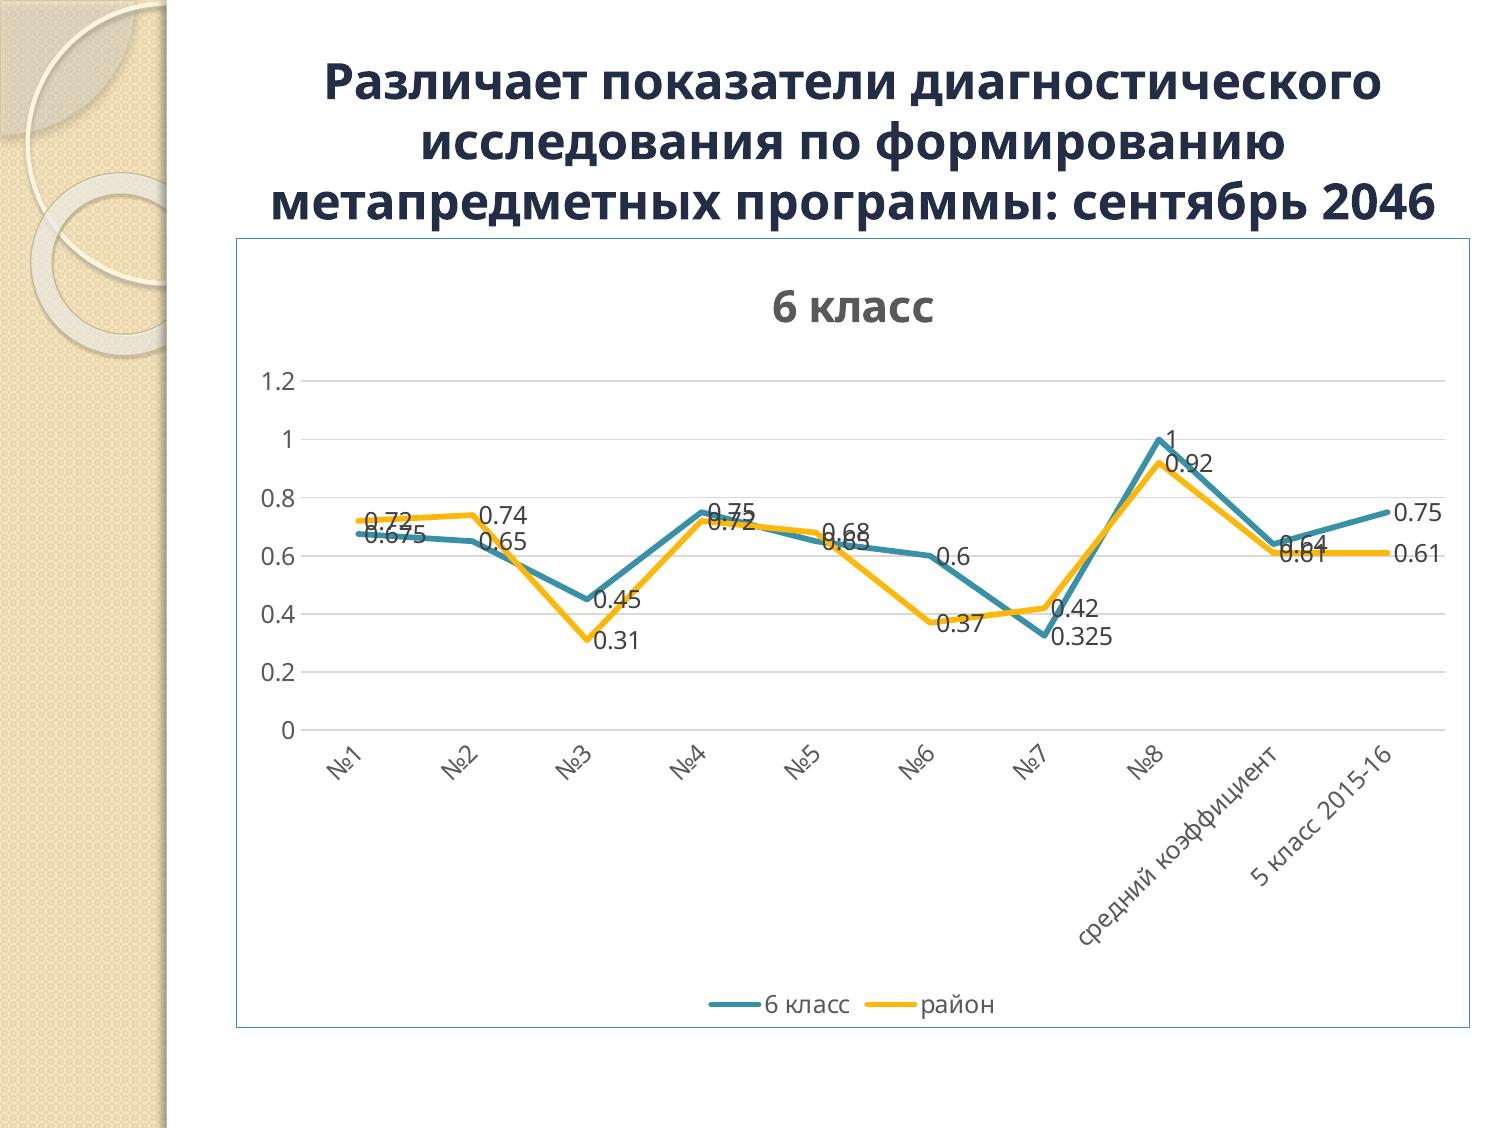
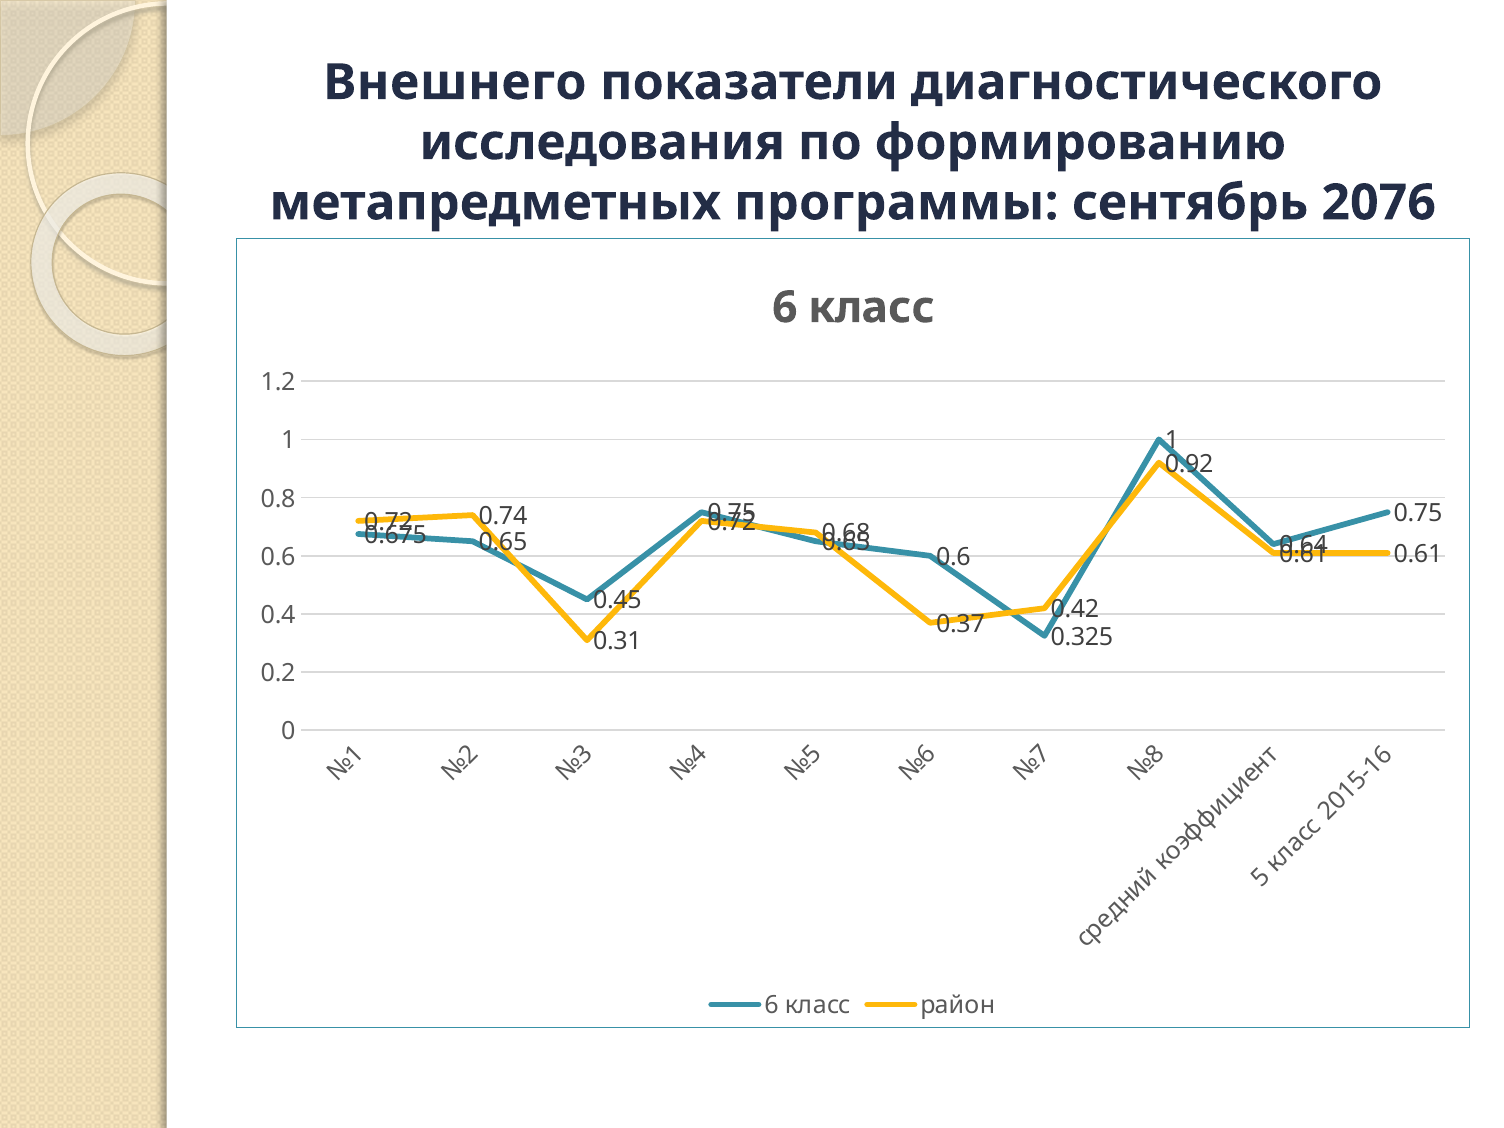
Различает: Различает -> Внешнего (455, 83)
2046: 2046 -> 2076 (1379, 203)
